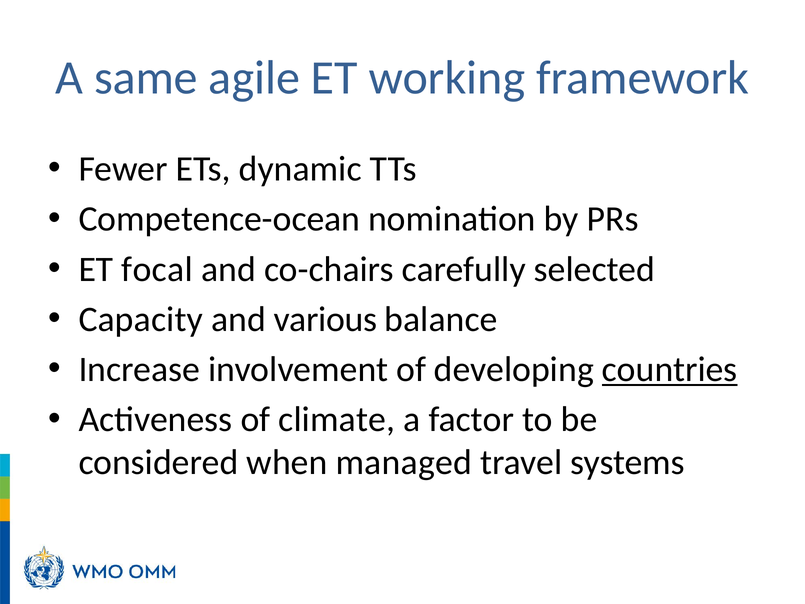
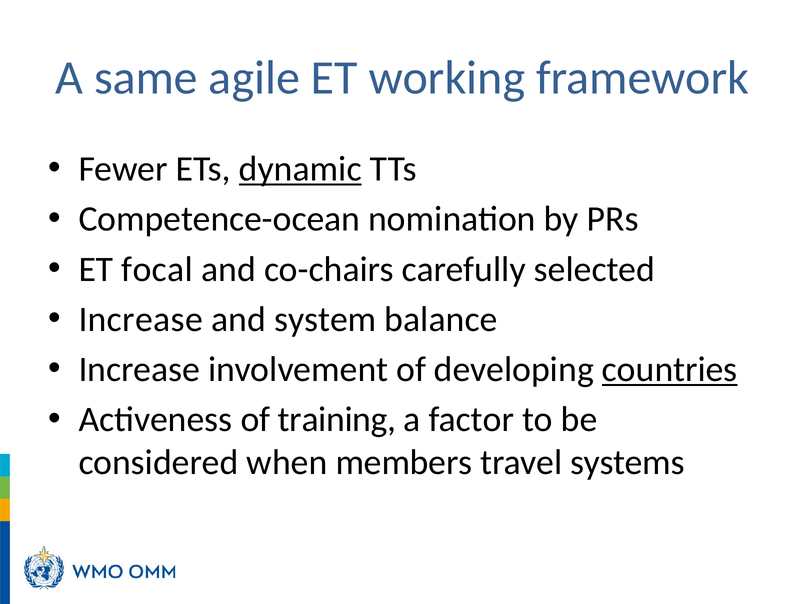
dynamic underline: none -> present (300, 169)
Capacity: Capacity -> Increase (141, 319)
various: various -> system (325, 319)
climate: climate -> training (337, 419)
managed: managed -> members (404, 462)
